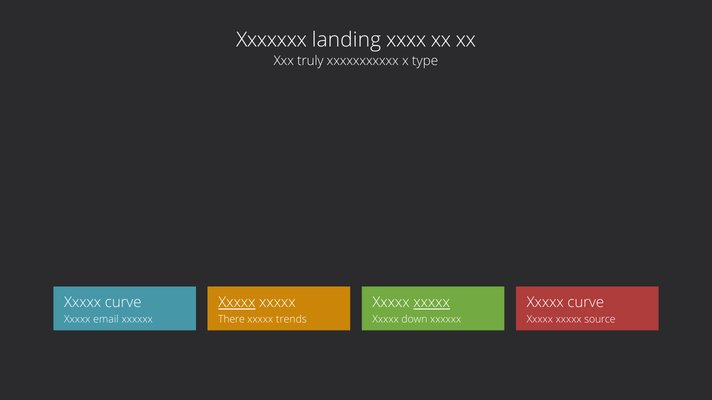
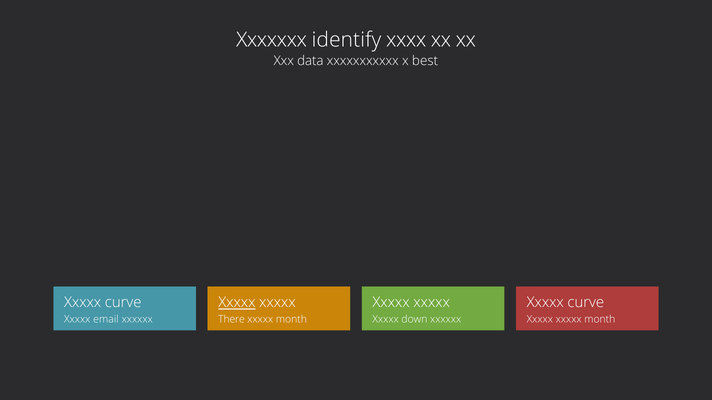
landing: landing -> identify (346, 40)
truly: truly -> data (310, 61)
type: type -> best (425, 61)
xxxxx underline: present -> none (432, 303)
trends: trends -> month (291, 320)
Xxxxx xxxxx source: source -> month (600, 320)
